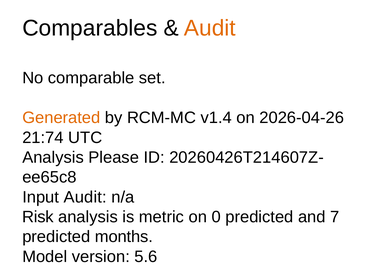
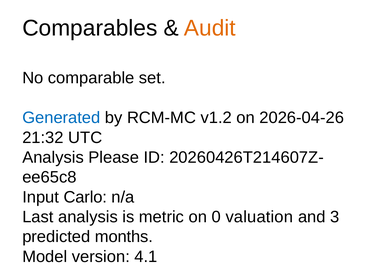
Generated colour: orange -> blue (61, 118)
v1.4: v1.4 -> v1.2 (216, 118)
21:74: 21:74 -> 21:32 (43, 138)
Input Audit: Audit -> Carlo (85, 197)
Risk: Risk -> Last (38, 217)
0 predicted: predicted -> valuation (259, 217)
7: 7 -> 3 (335, 217)
5.6: 5.6 -> 4.1 (146, 257)
